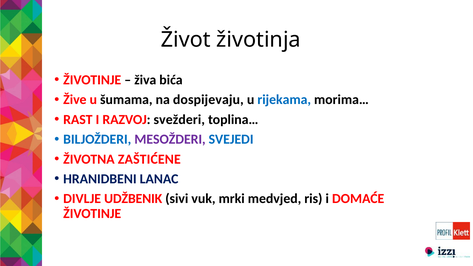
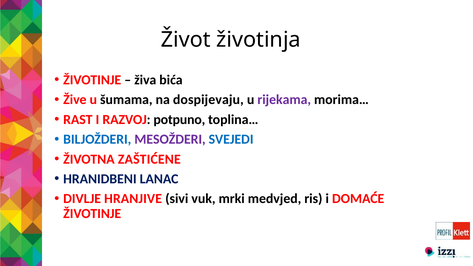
rijekama colour: blue -> purple (284, 100)
svežderi: svežderi -> potpuno (179, 120)
UDŽBENIK: UDŽBENIK -> HRANJIVE (133, 199)
